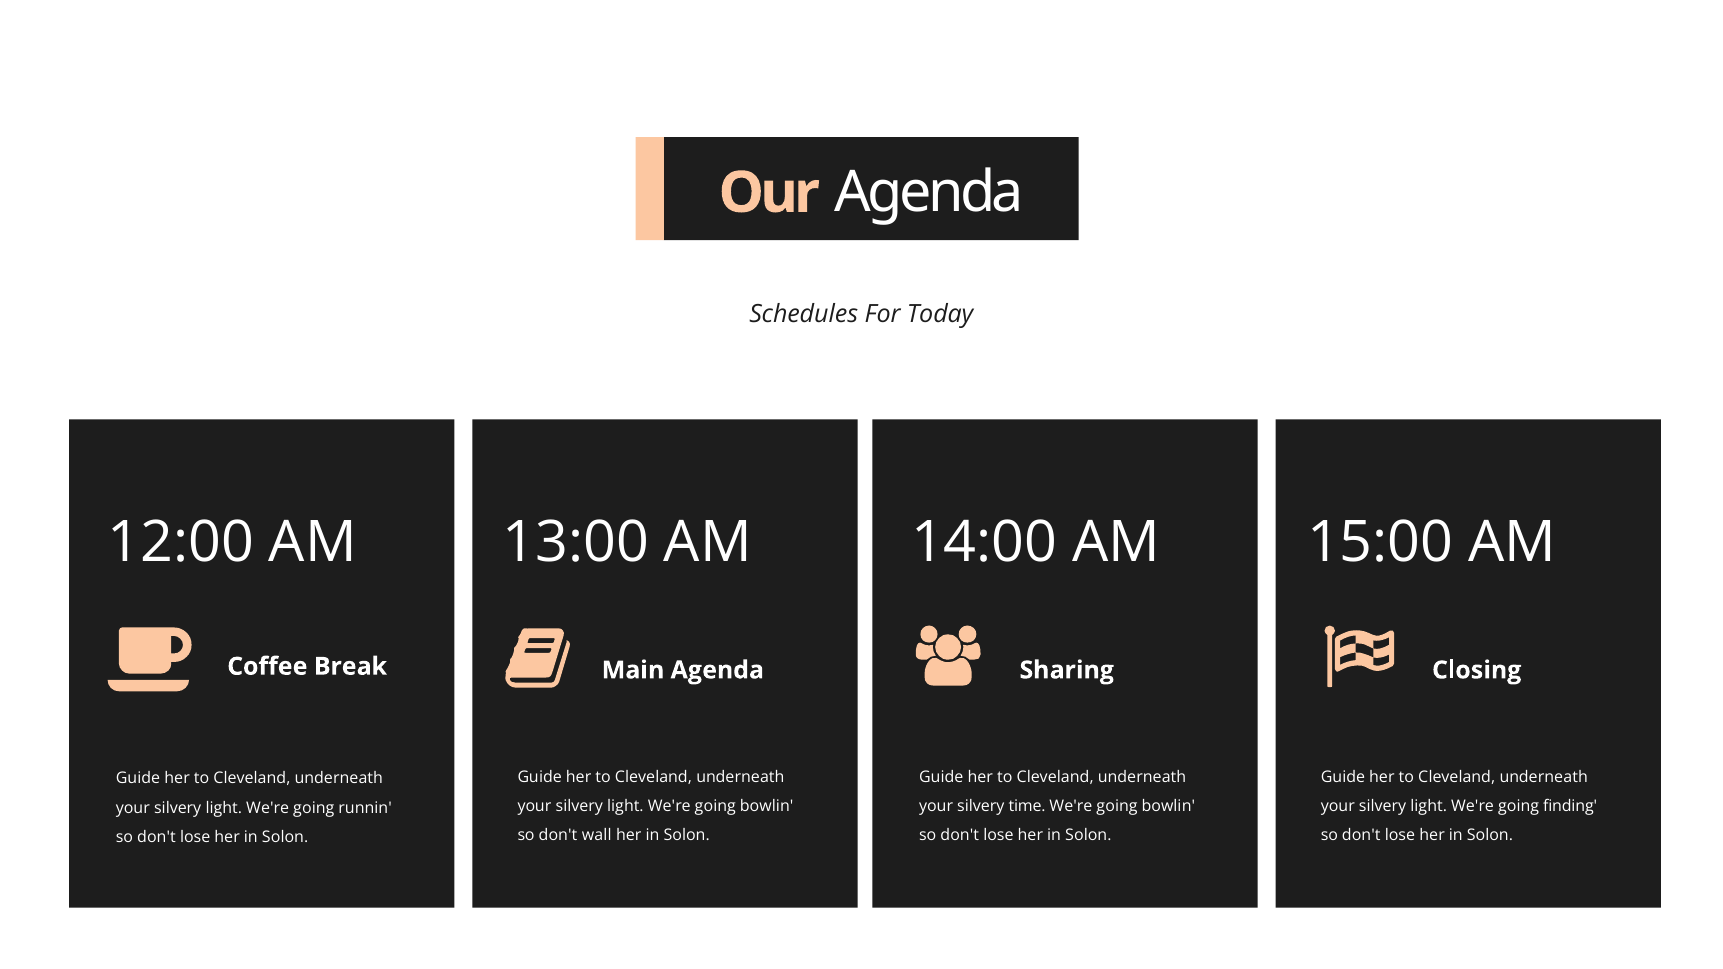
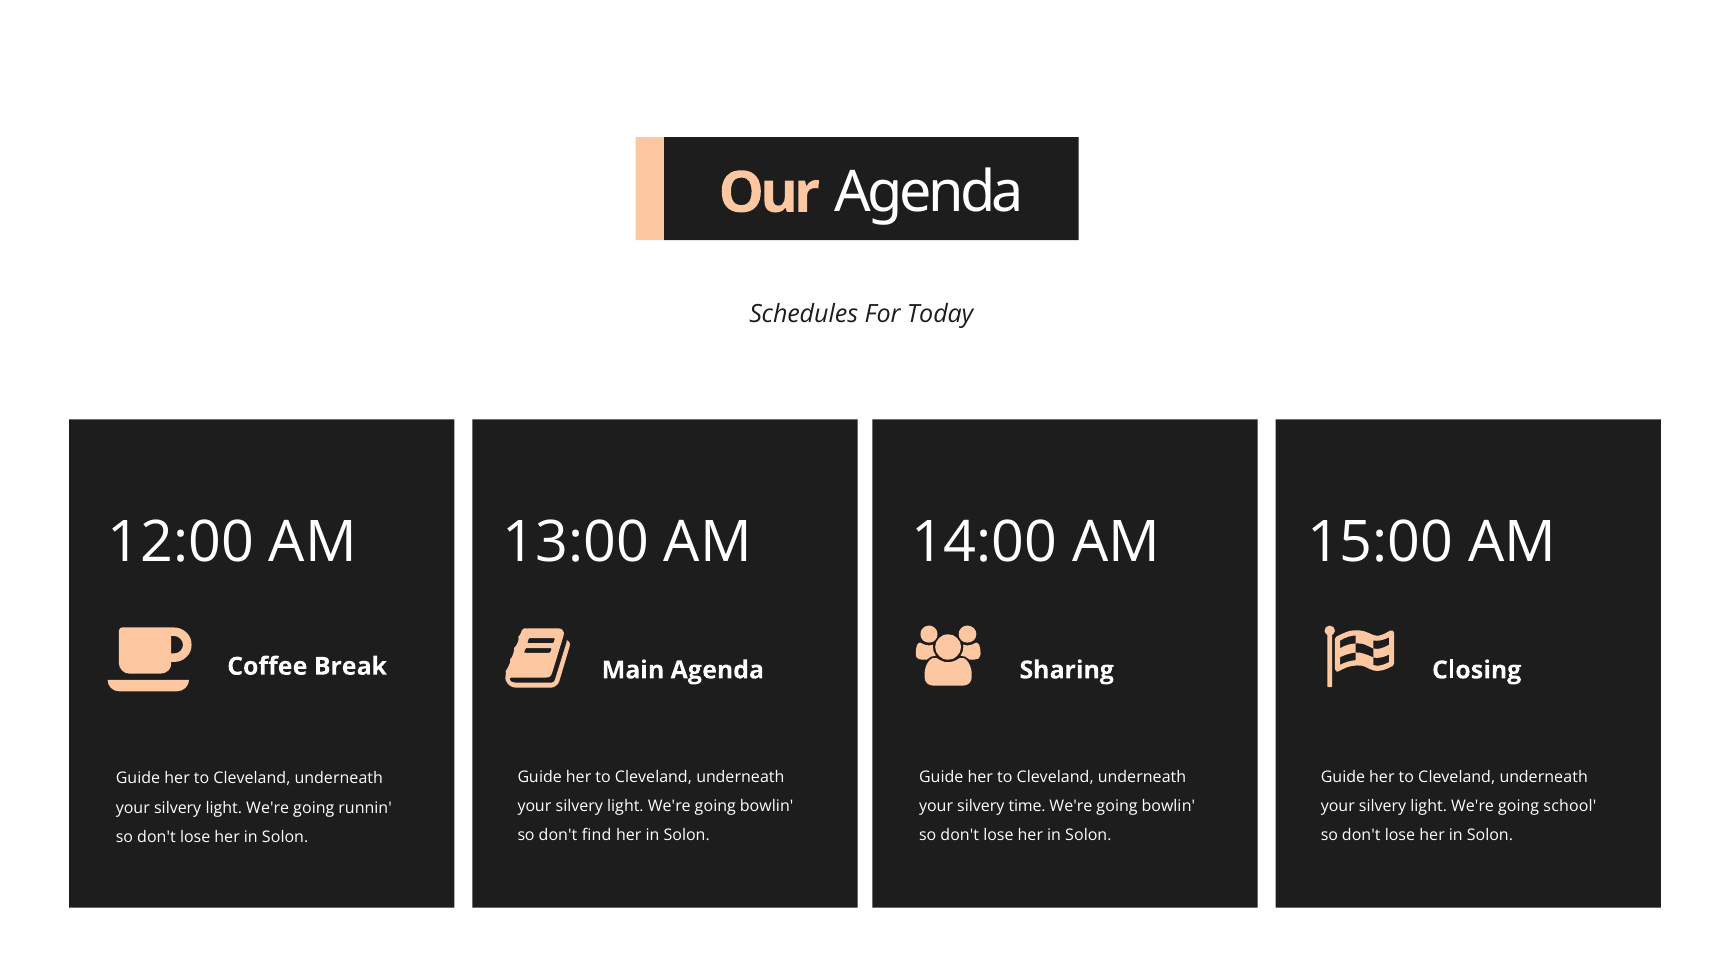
finding: finding -> school (1570, 806)
wall: wall -> find (597, 835)
